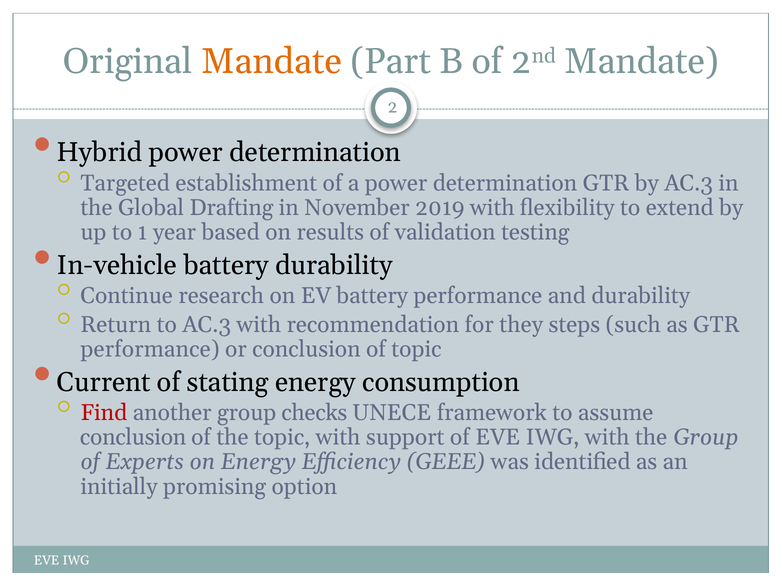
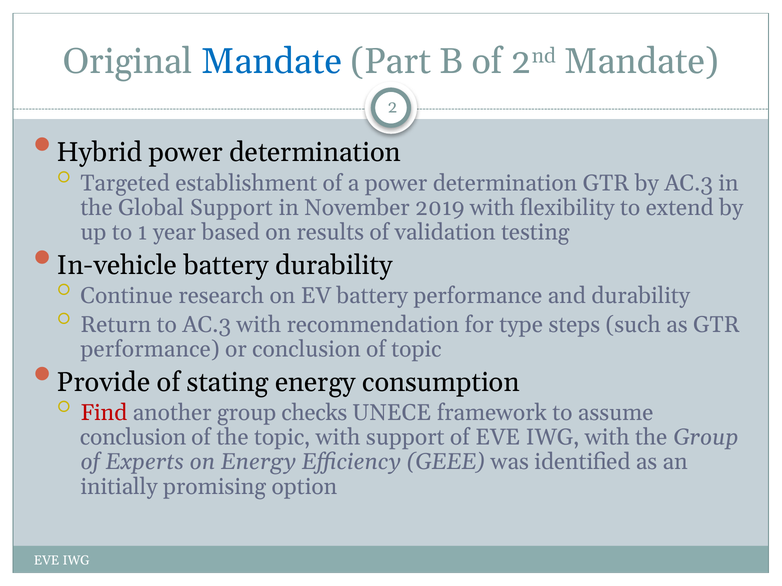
Mandate colour: orange -> blue (272, 62)
Global Drafting: Drafting -> Support (231, 208)
they: they -> type (521, 325)
Current: Current -> Provide (104, 382)
